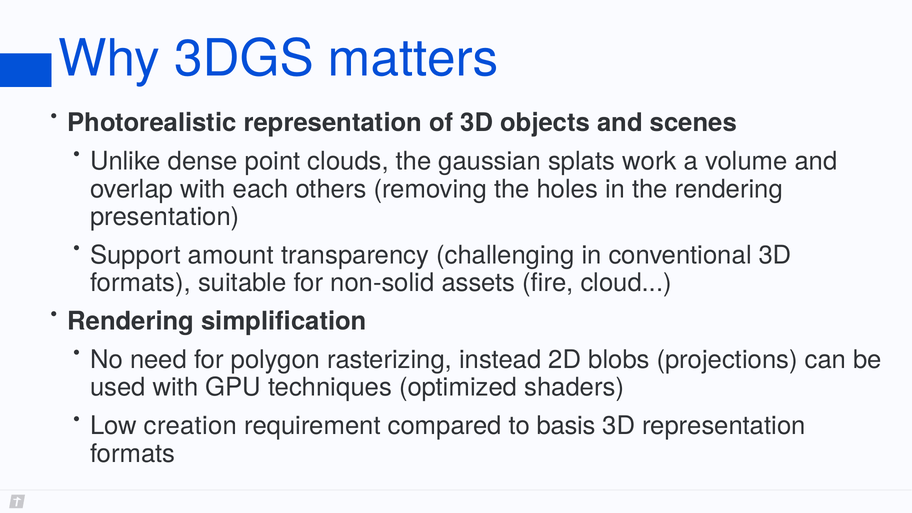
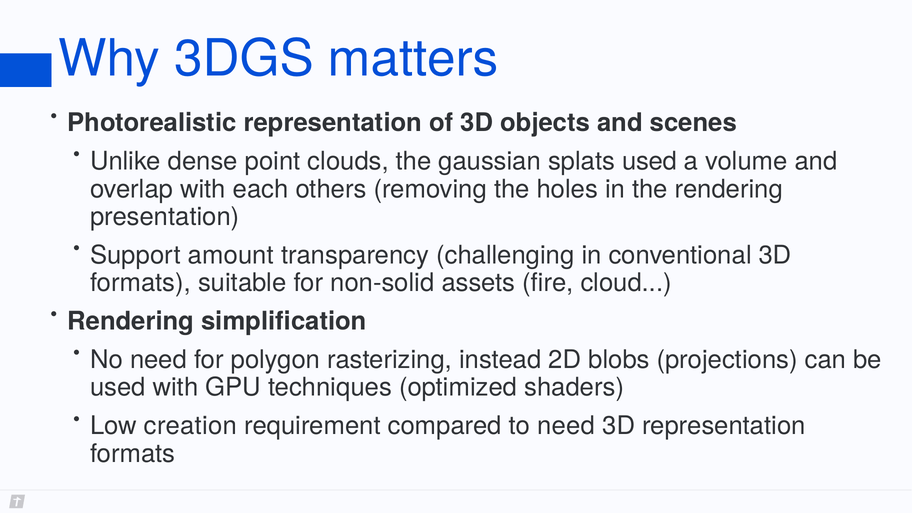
splats work: work -> used (650, 161)
to basis: basis -> need (566, 426)
